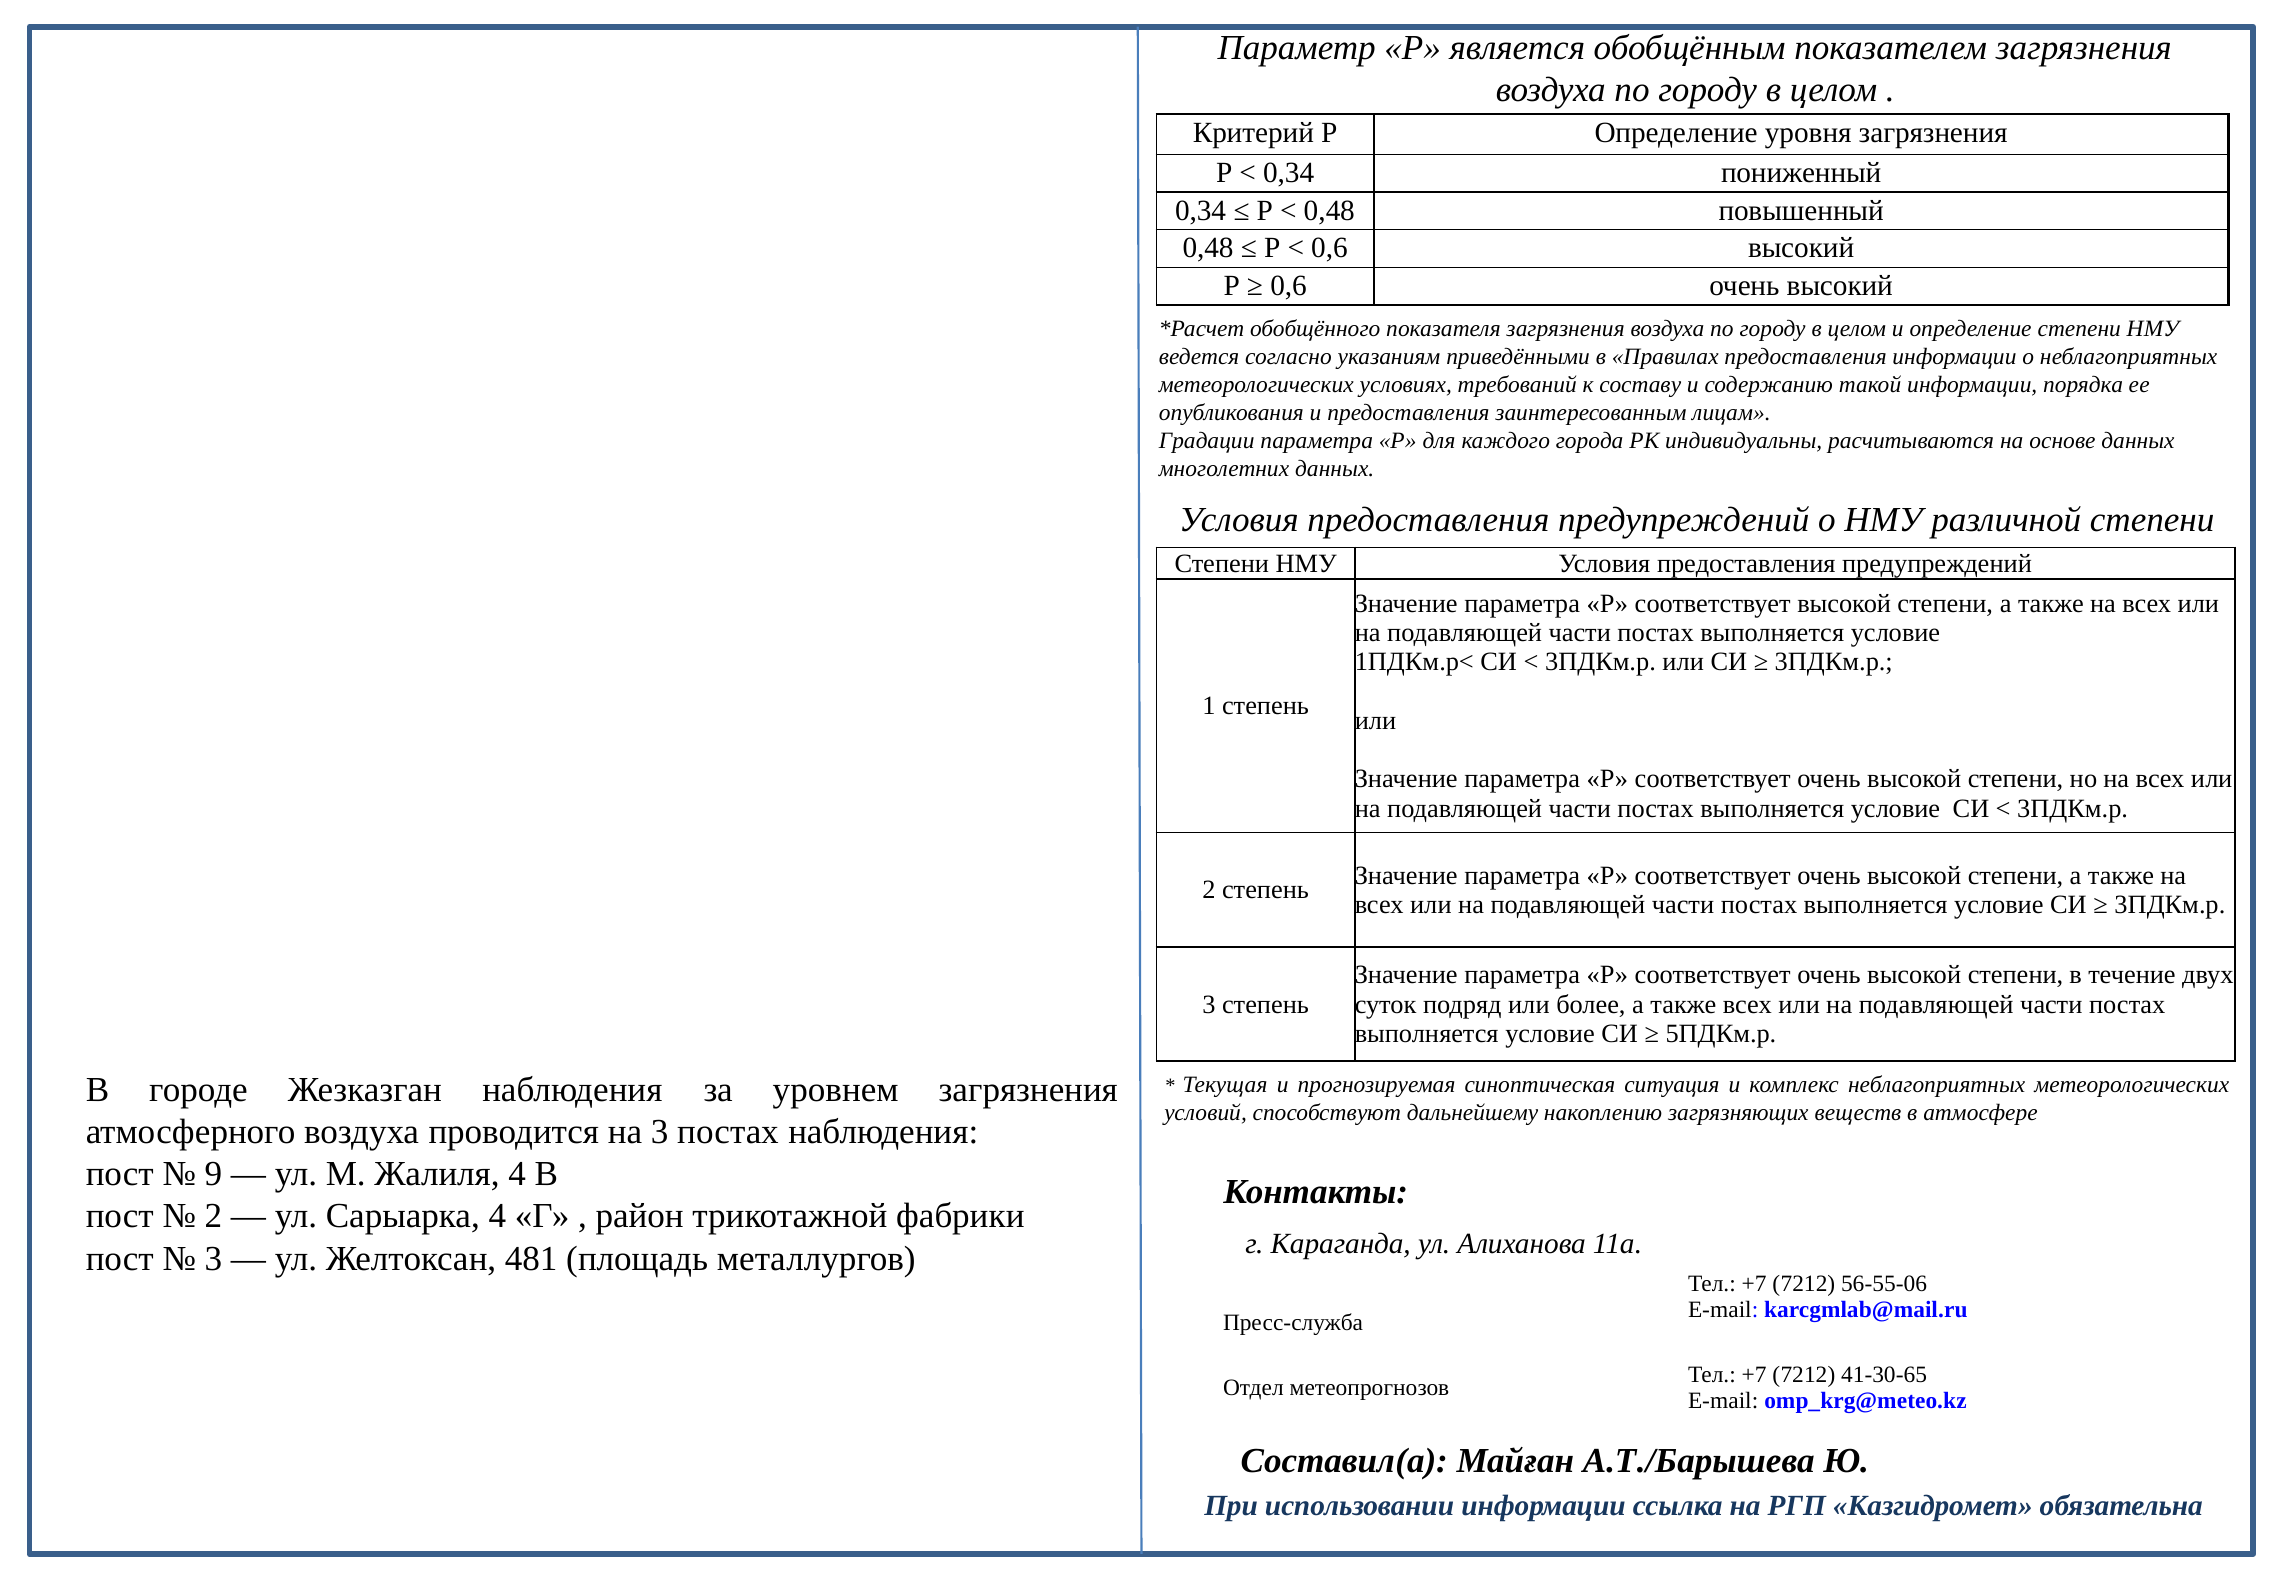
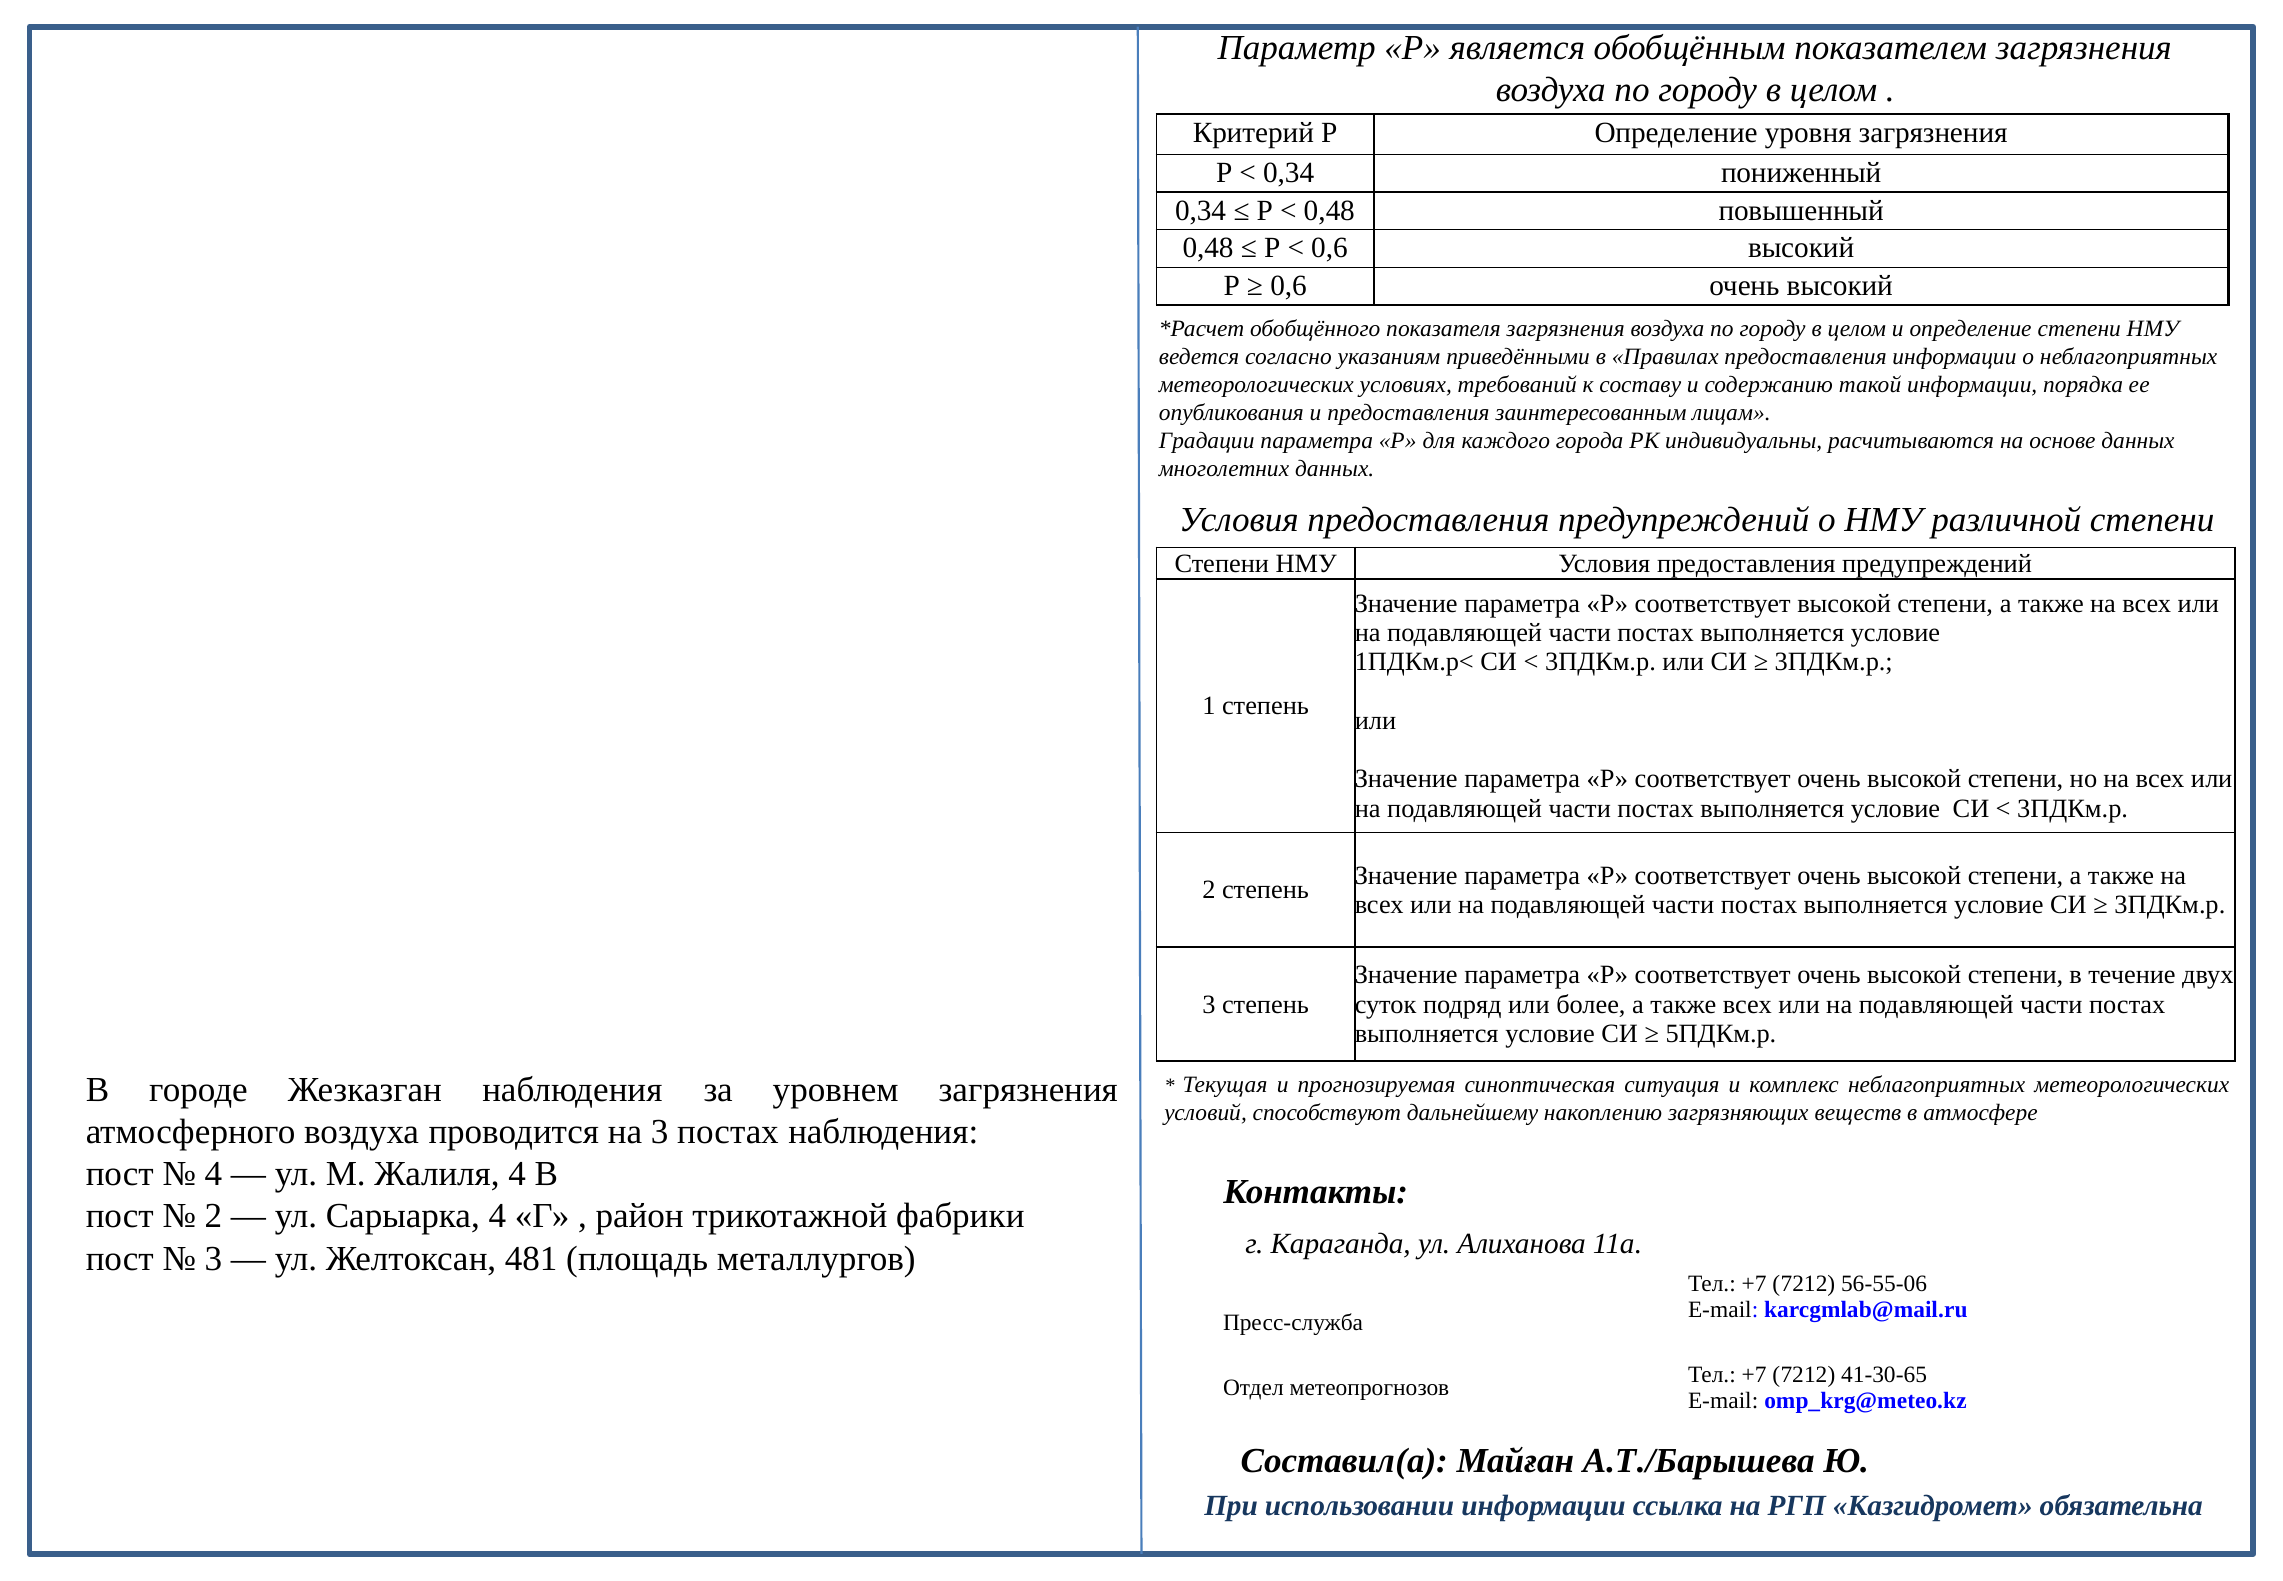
9: 9 -> 4 (213, 1174)
